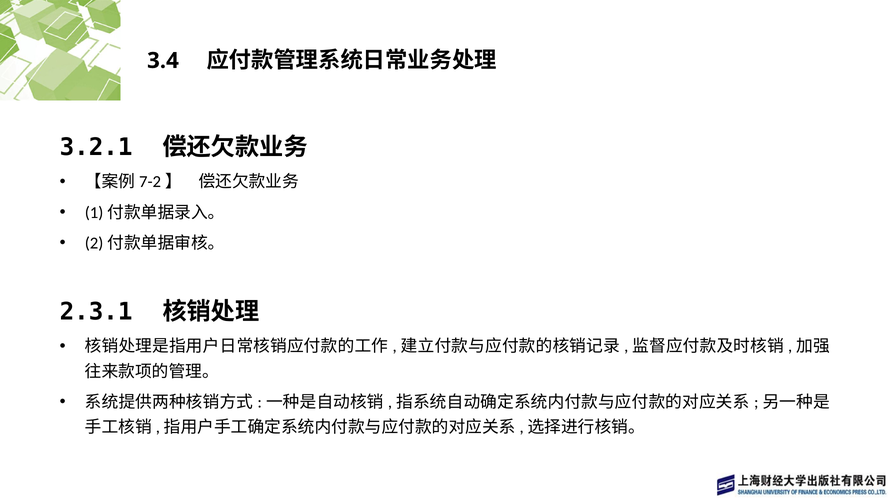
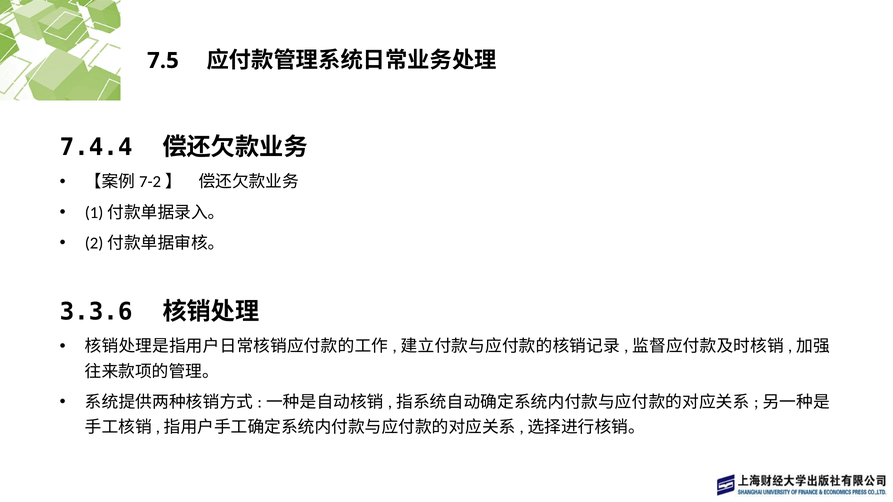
3.4: 3.4 -> 7.5 (163, 61)
3.2.1: 3.2.1 -> 7.4.4 (96, 147)
2.3.1: 2.3.1 -> 3.3.6 (96, 312)
